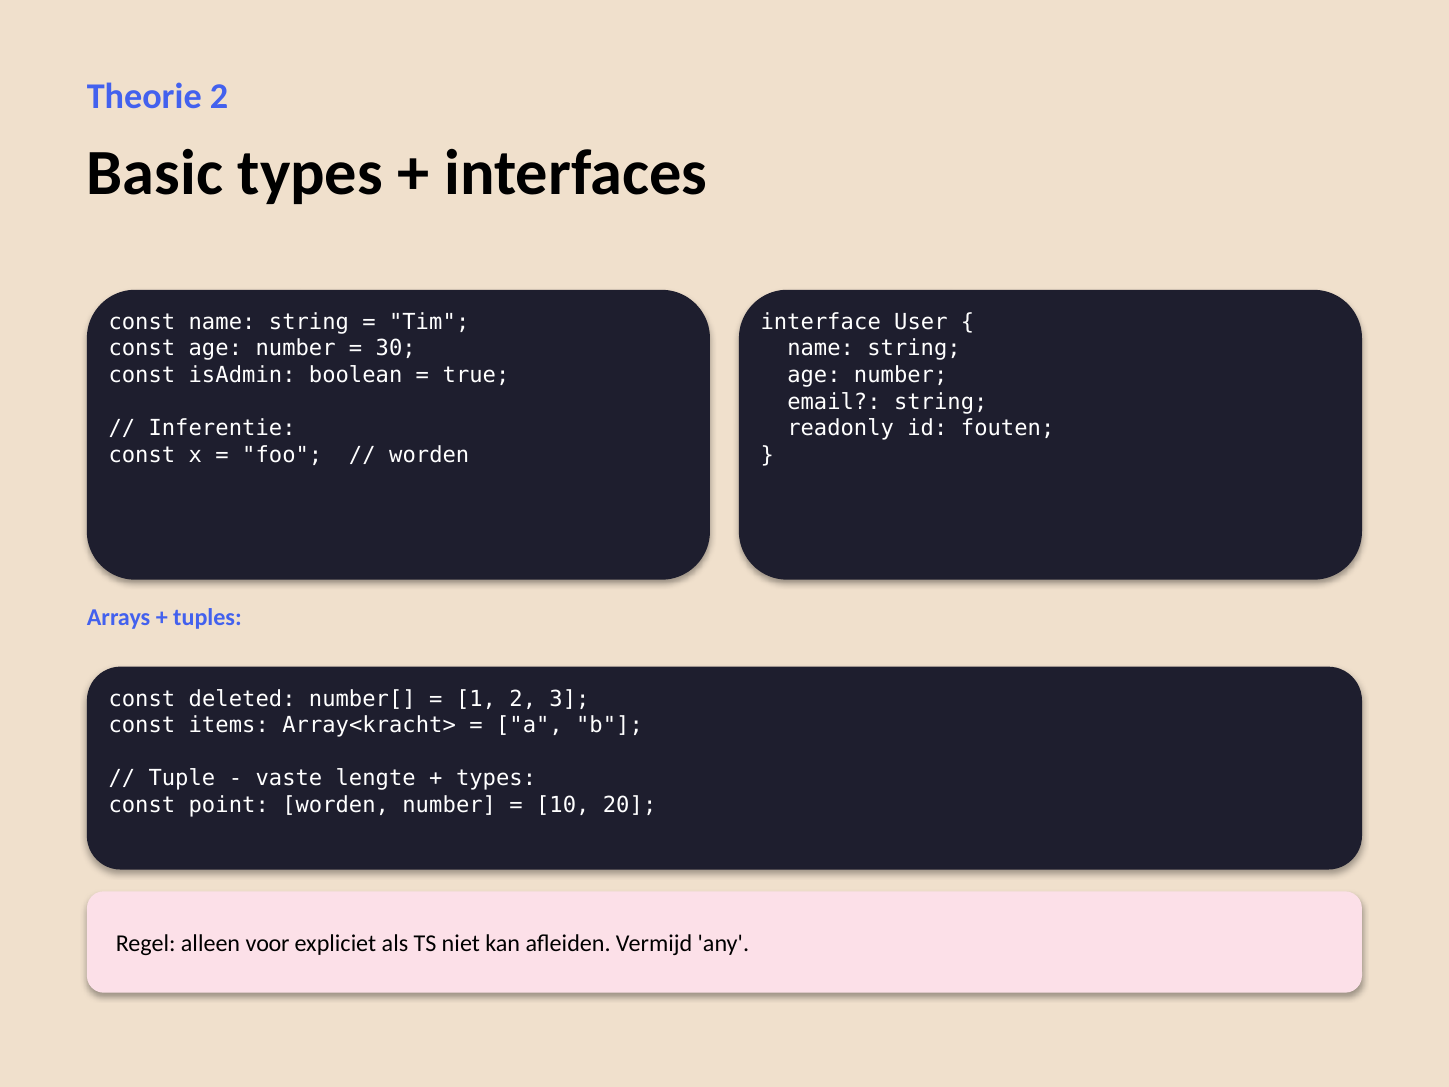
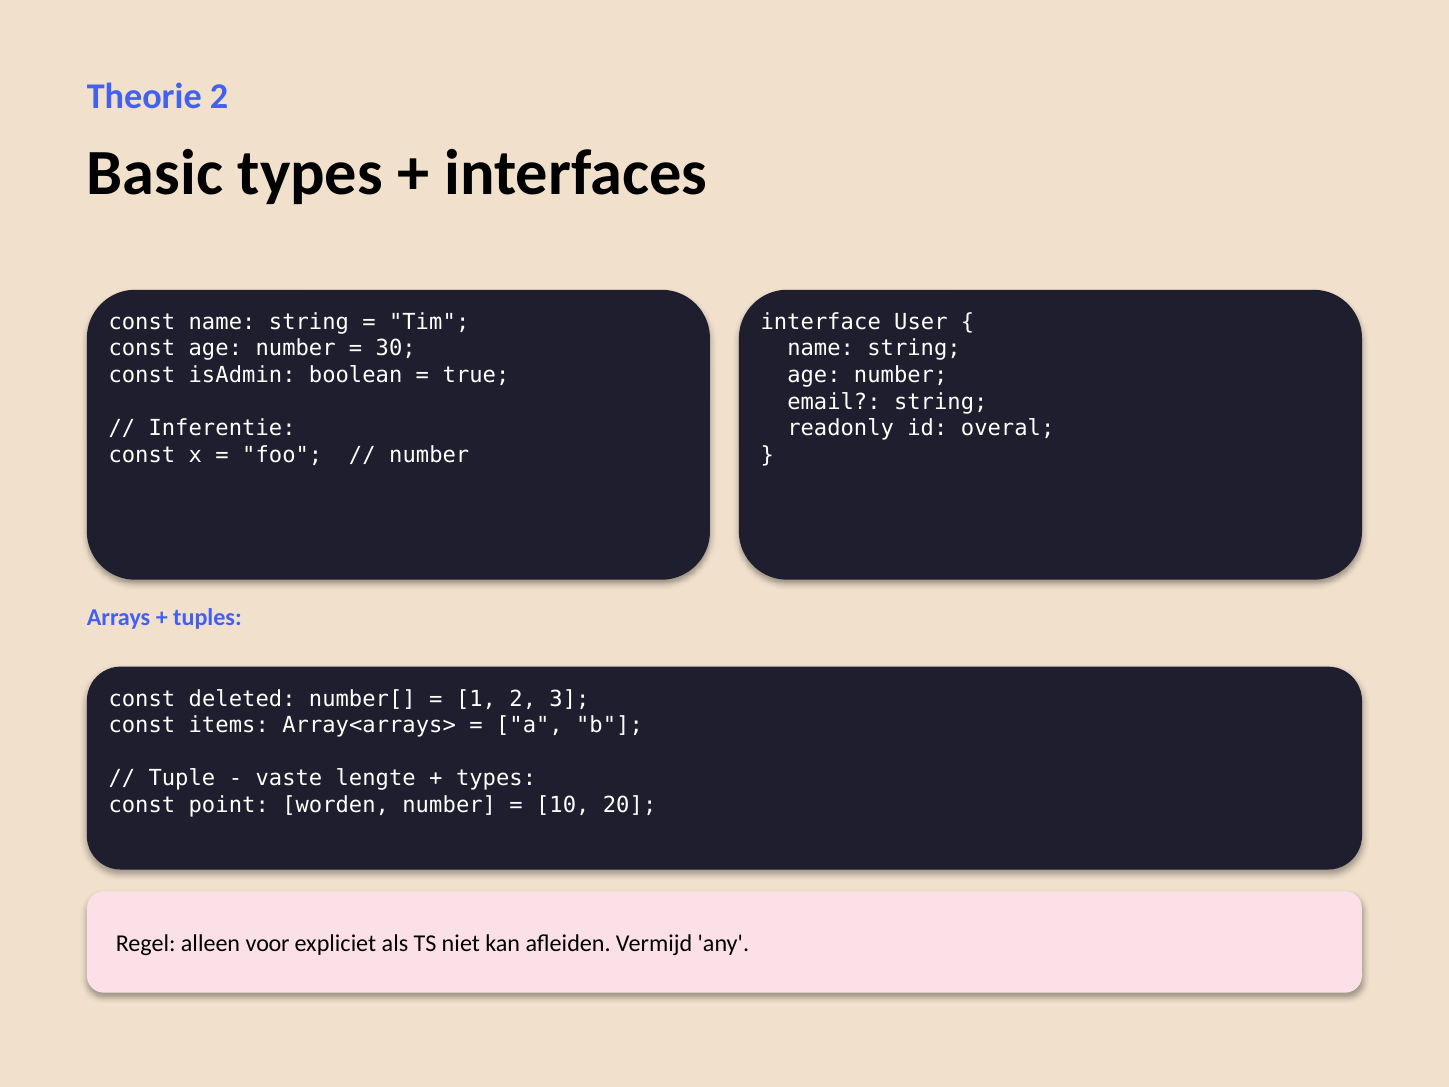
fouten: fouten -> overal (1008, 428)
worden: worden -> number (429, 455)
Array<kracht>: Array<kracht> -> Array<arrays> (369, 725)
